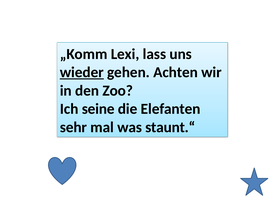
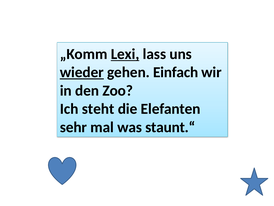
Lexi underline: none -> present (125, 54)
Achten: Achten -> Einfach (176, 72)
seine: seine -> steht (98, 109)
